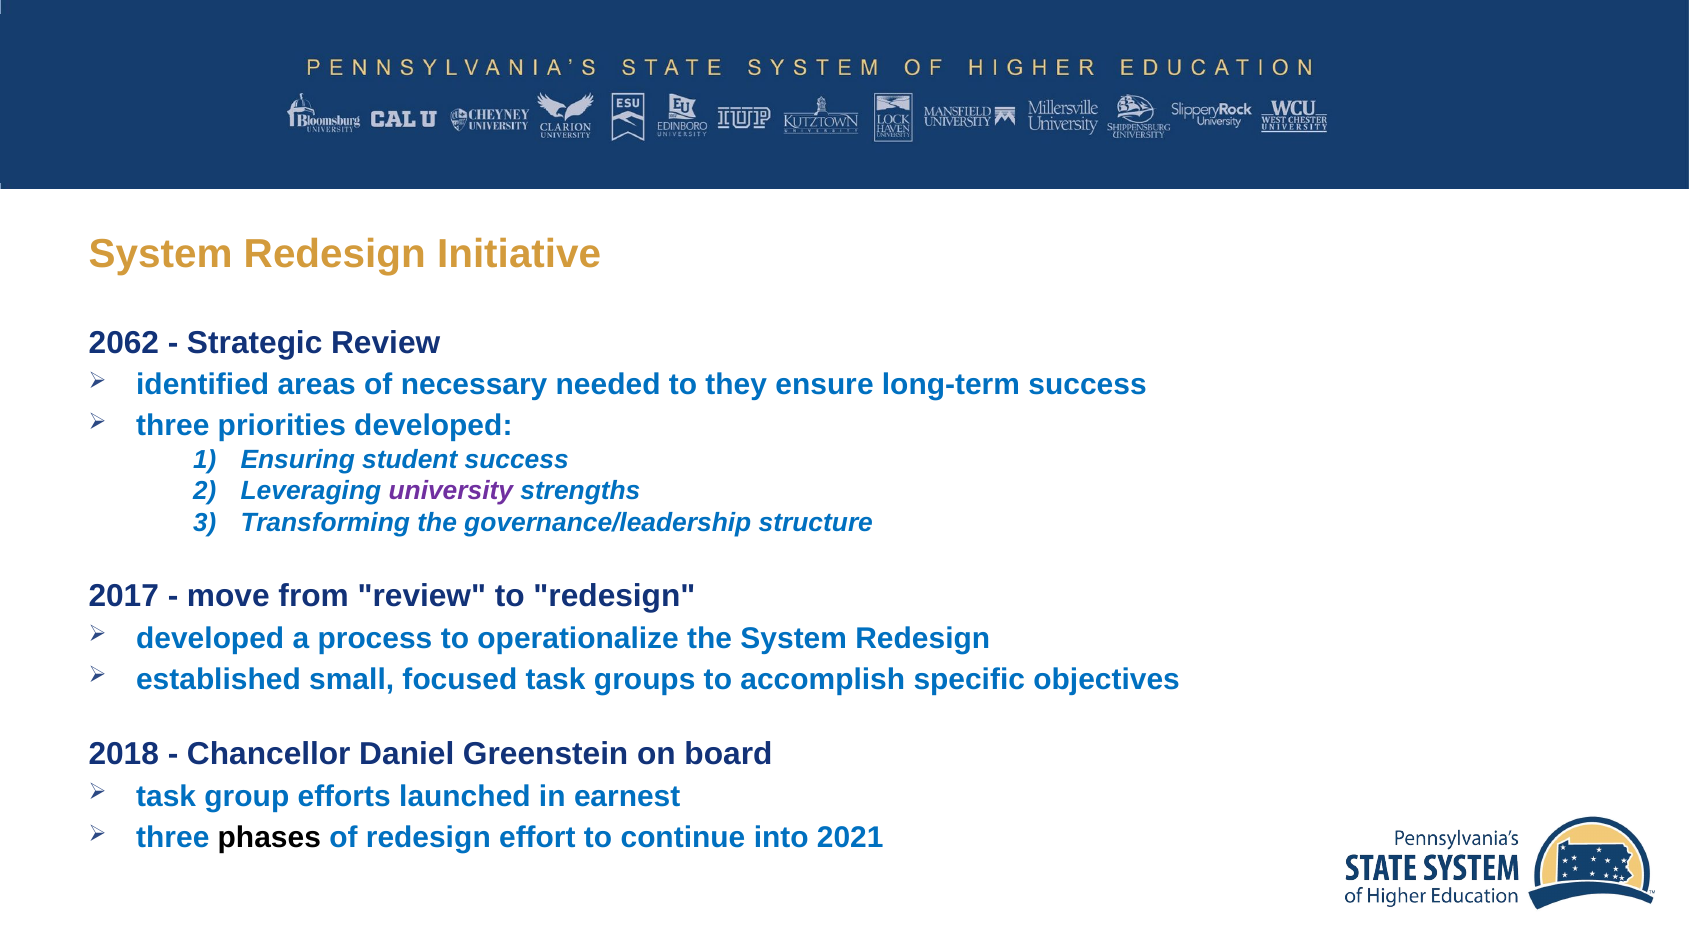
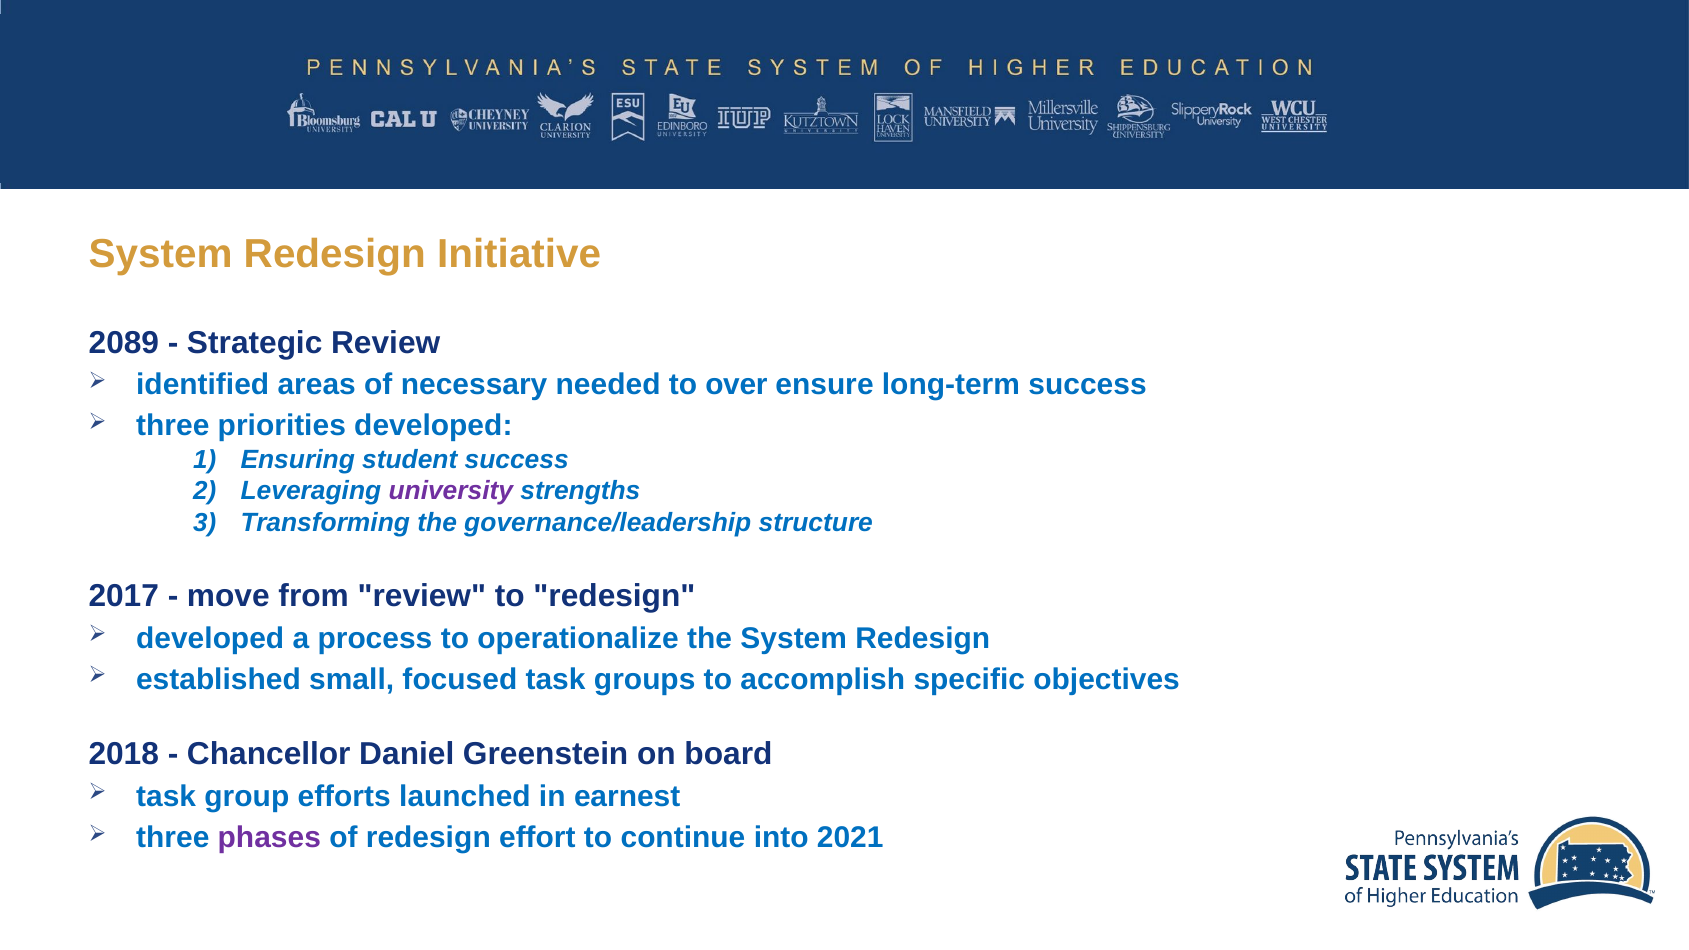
2062: 2062 -> 2089 (124, 343)
they: they -> over (736, 385)
phases colour: black -> purple (269, 838)
